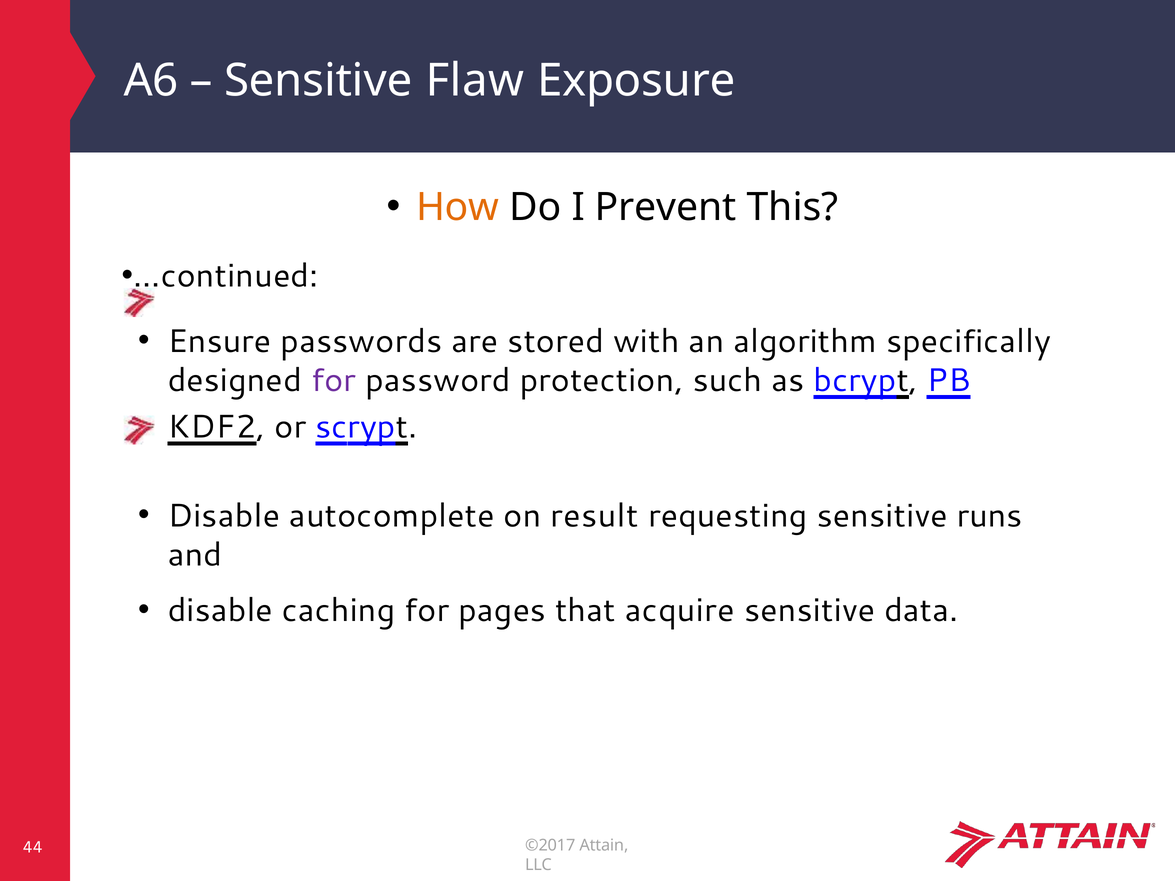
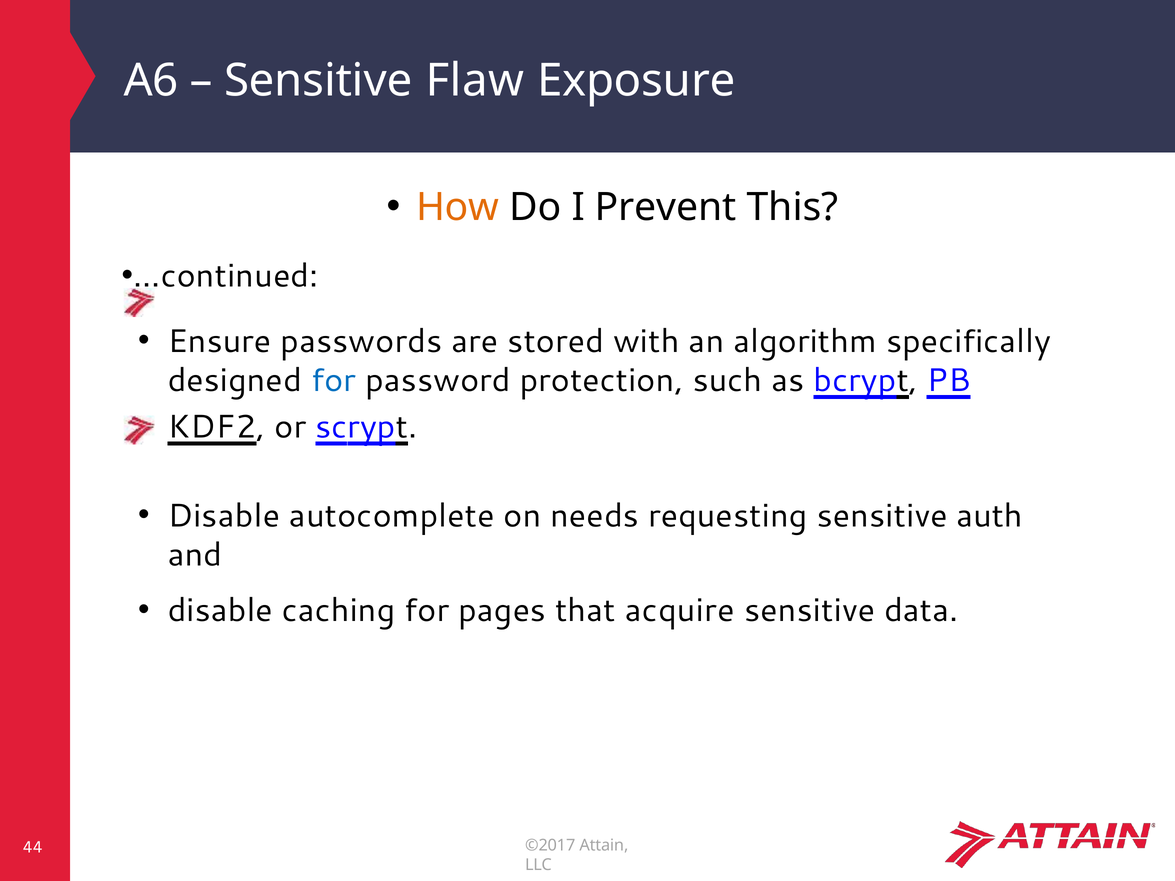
for colour: purple -> blue (334, 381)
result: result -> needs (595, 516)
runs: runs -> auth (990, 516)
